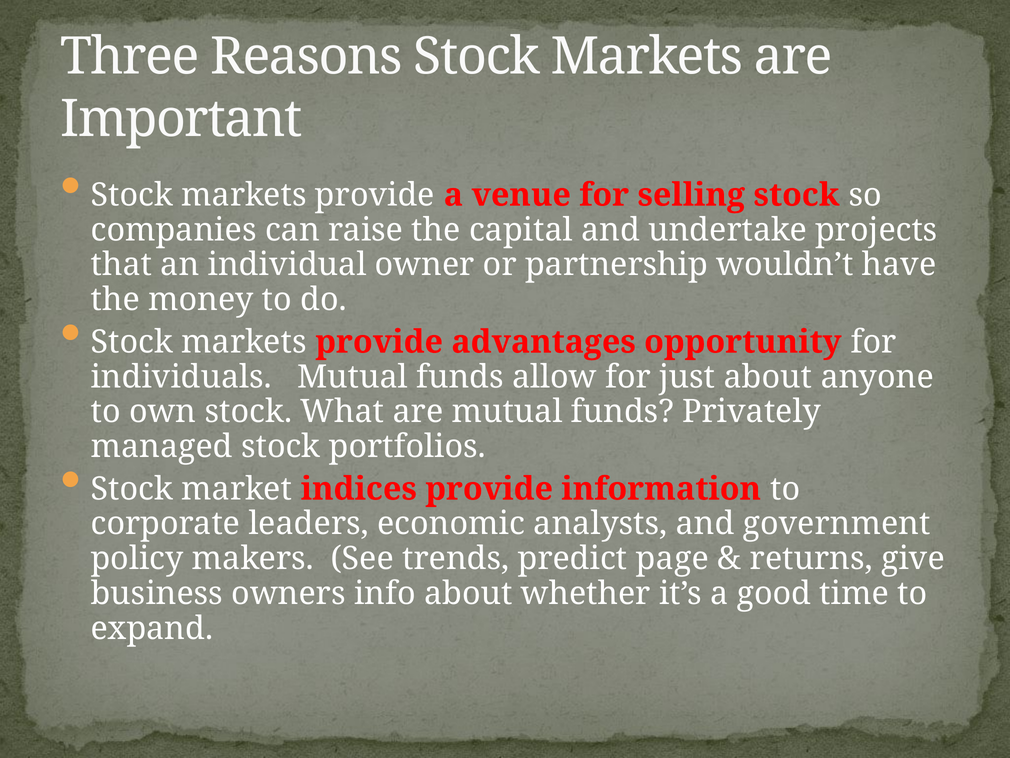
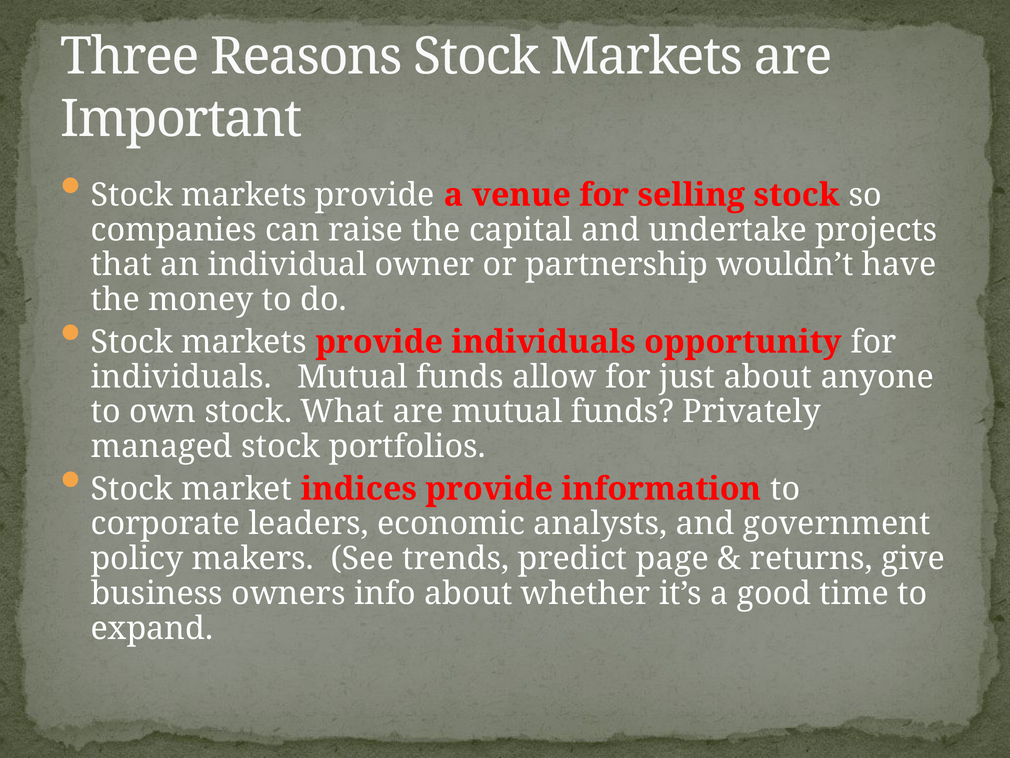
provide advantages: advantages -> individuals (544, 342)
